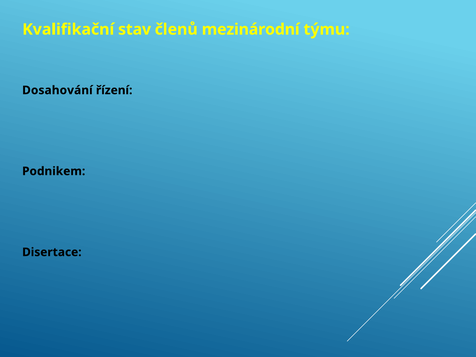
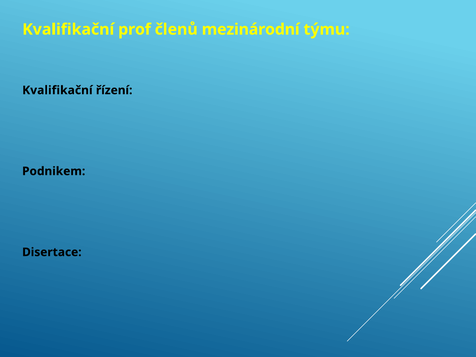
stav: stav -> prof (135, 29)
Dosahování: Dosahování -> Kvalifikační (57, 90)
